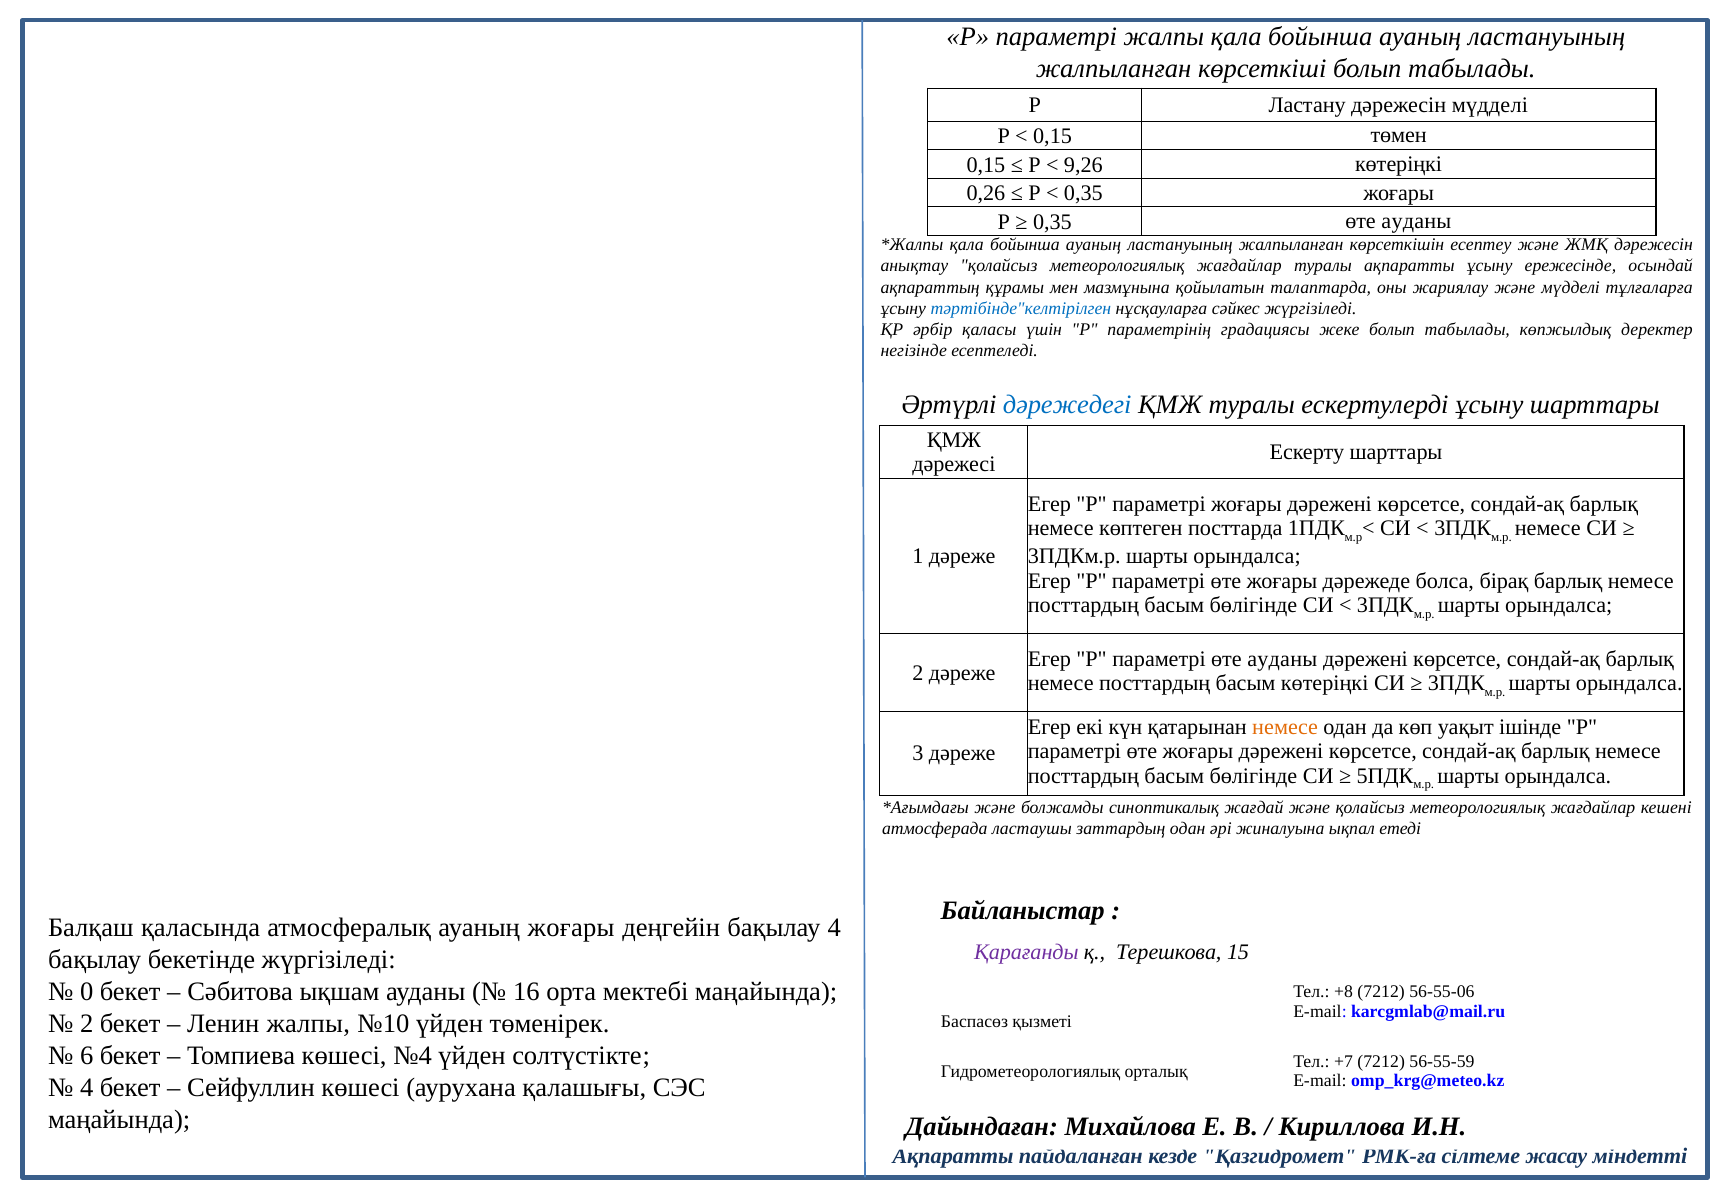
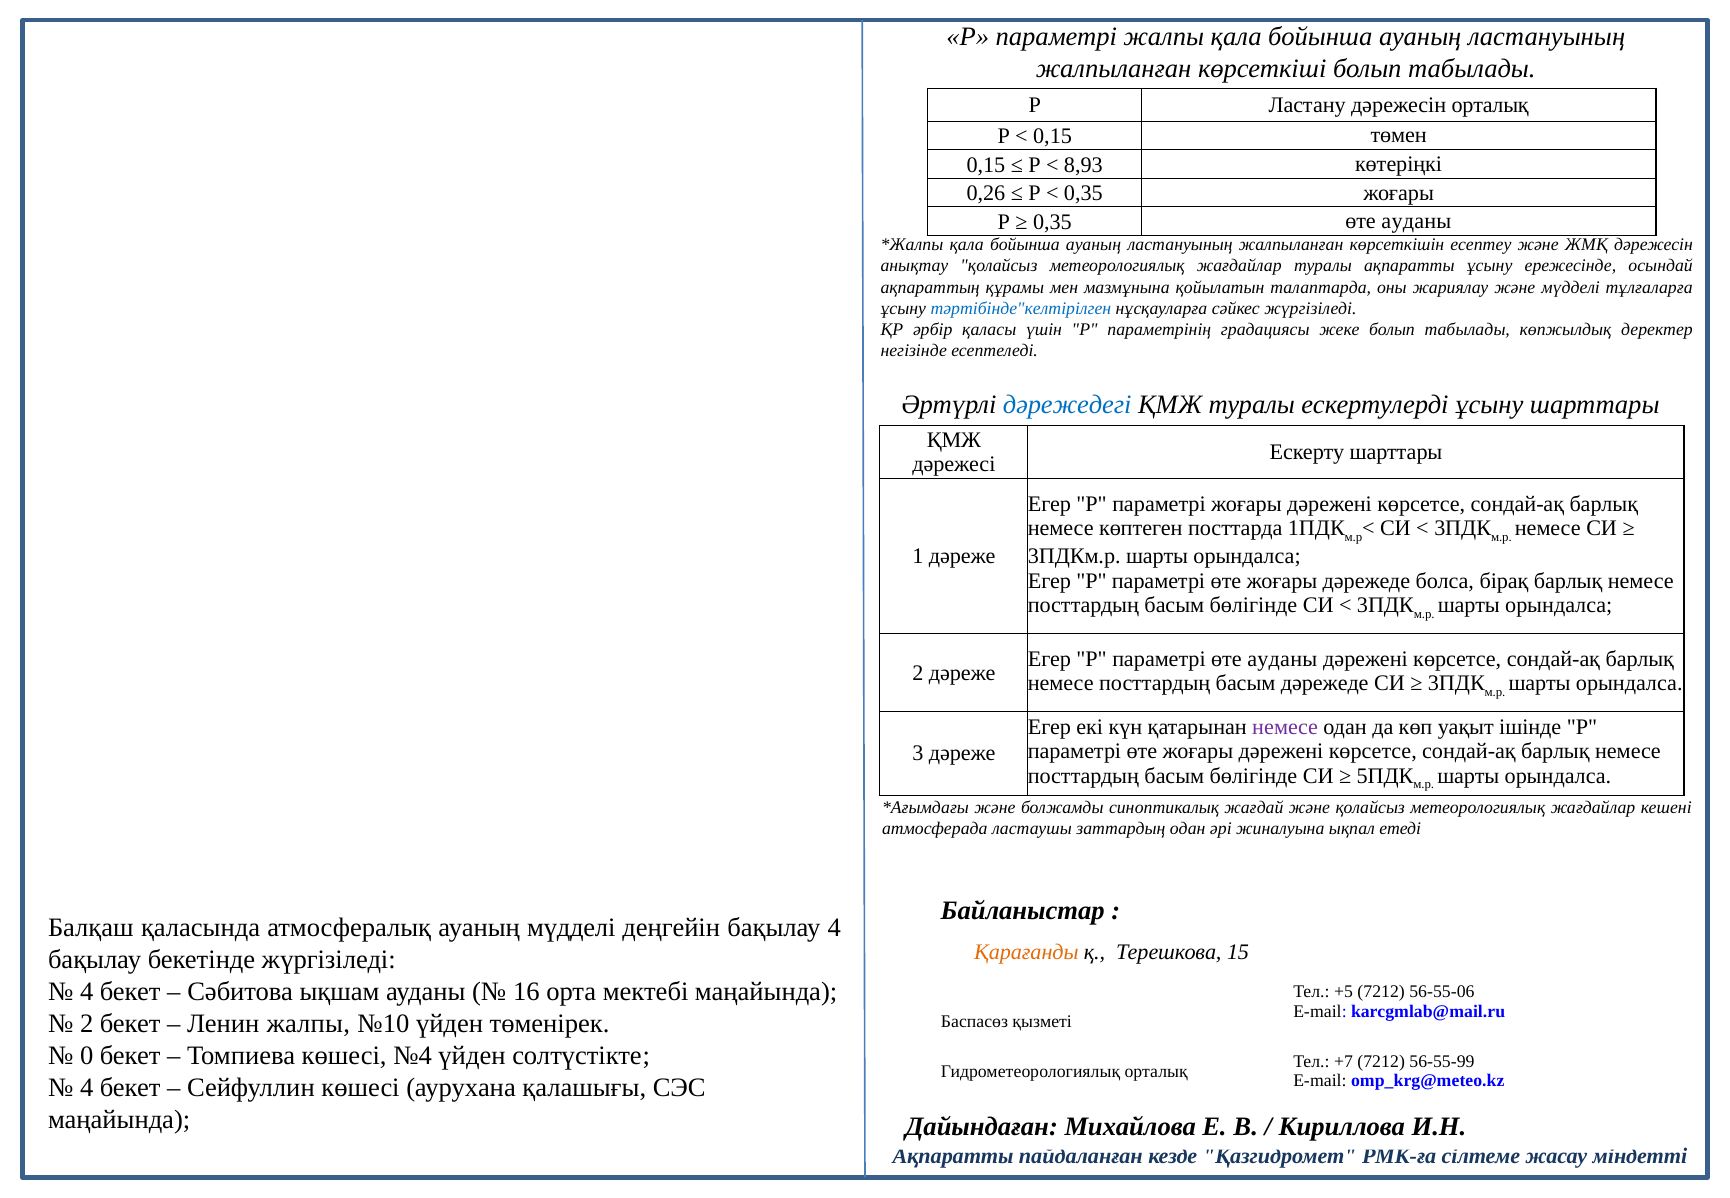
дәрежесін мүдделі: мүдделі -> орталық (1490, 105)
9,26: 9,26 -> 8,93 (1083, 165)
басым көтеріңкі: көтеріңкі -> дәрежеде (1325, 683)
немесе colour: orange -> purple (1285, 727)
ауаның жоғары: жоғары -> мүдделі (571, 927)
Қарағанды colour: purple -> orange (1026, 952)
0: 0 -> 4 (87, 991)
+8: +8 -> +5 (1343, 992)
6: 6 -> 0 (87, 1055)
56-55-59: 56-55-59 -> 56-55-99 (1442, 1061)
